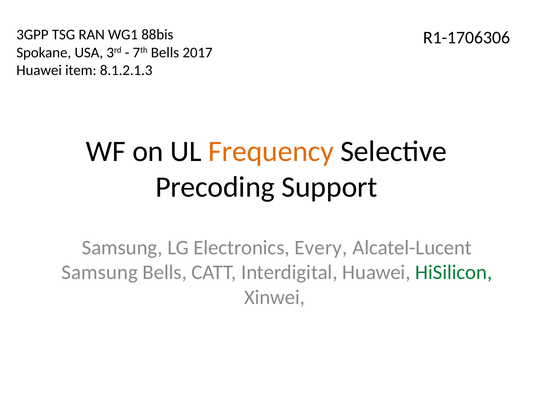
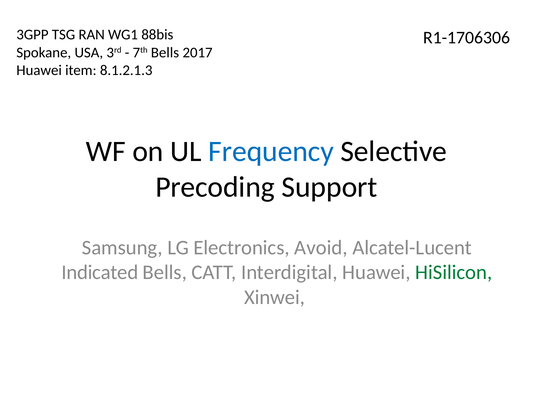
Frequency colour: orange -> blue (271, 151)
Every: Every -> Avoid (321, 247)
Samsung: Samsung -> Indicated (100, 272)
